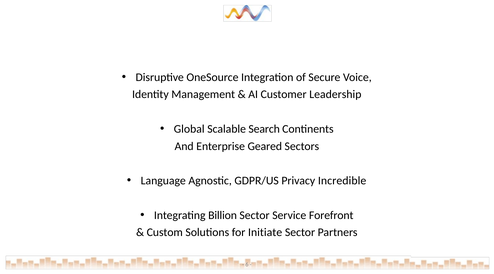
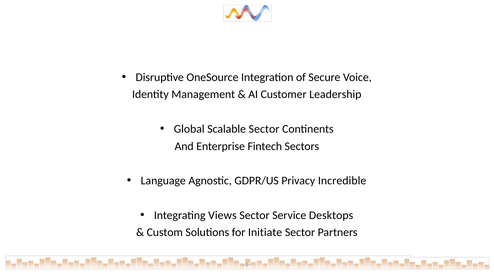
Scalable Search: Search -> Sector (264, 129)
Geared: Geared -> Fintech (265, 146)
Billion: Billion -> Views (222, 216)
Forefront: Forefront -> Desktops (331, 216)
